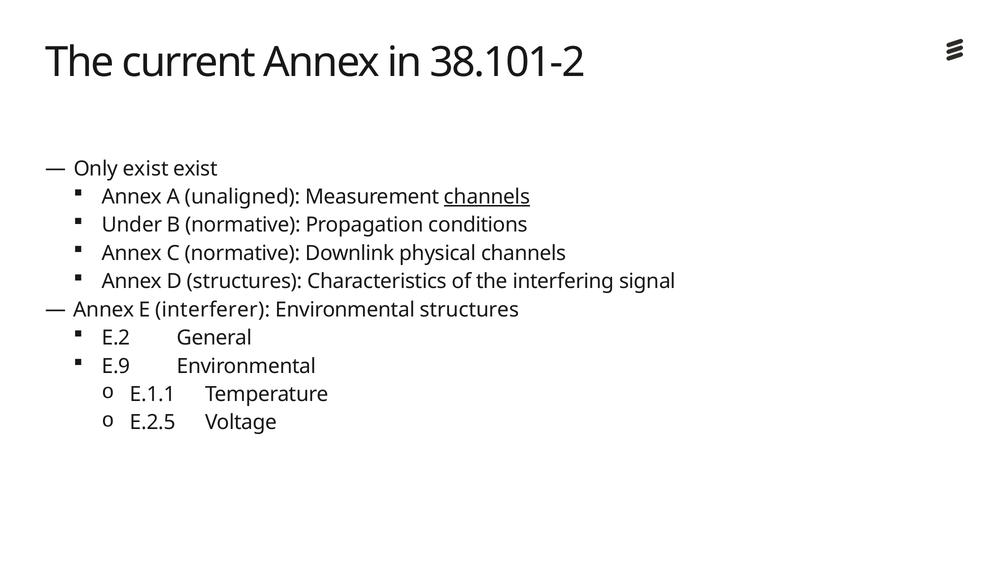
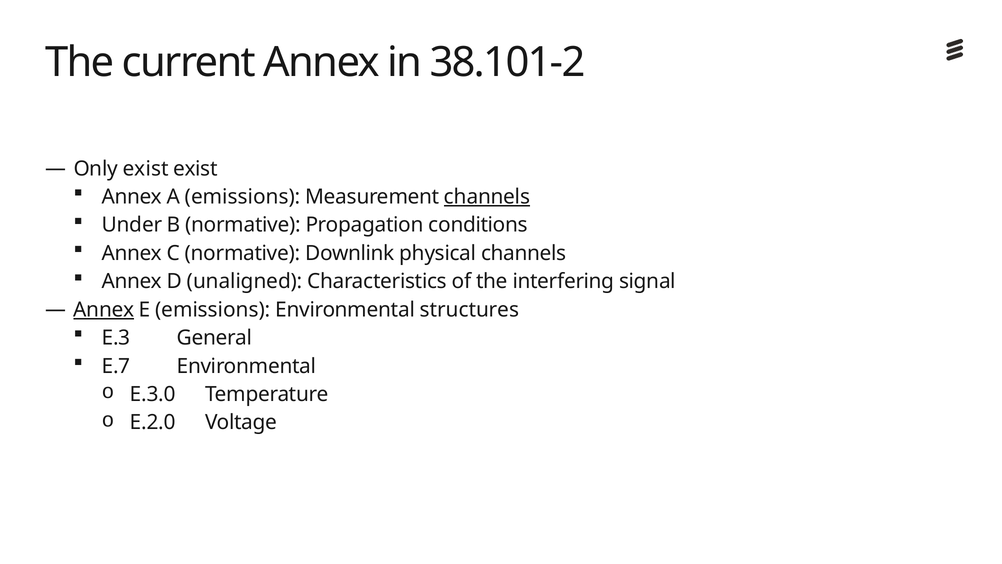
A unaligned: unaligned -> emissions (243, 197)
D structures: structures -> unaligned (245, 281)
Annex underline: none -> present (104, 310)
E interferer: interferer -> emissions (213, 310)
E.2: E.2 -> E.3 (116, 338)
E.9: E.9 -> E.7 (116, 366)
E.1.1: E.1.1 -> E.3.0 (153, 394)
E.2.5: E.2.5 -> E.2.0 (153, 422)
